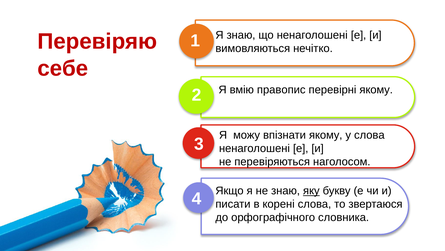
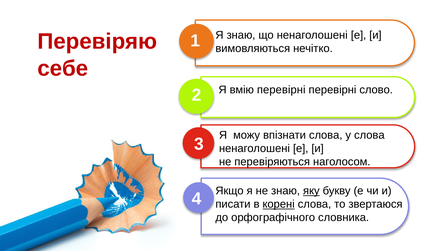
вмію правопис: правопис -> перевірні (281, 90)
перевірні якому: якому -> слово (376, 90)
впізнати якому: якому -> слова (326, 135)
корені underline: none -> present (279, 204)
